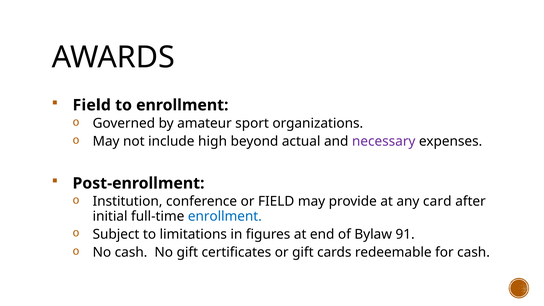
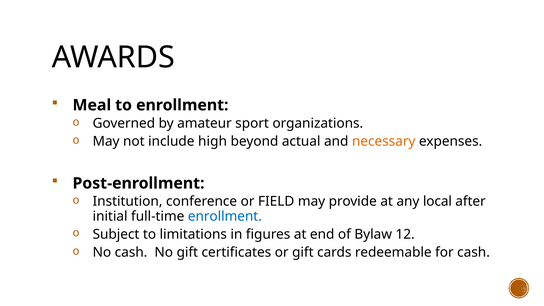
Field: Field -> Meal (92, 105)
necessary colour: purple -> orange (384, 141)
card: card -> local (437, 202)
91: 91 -> 12 (405, 234)
